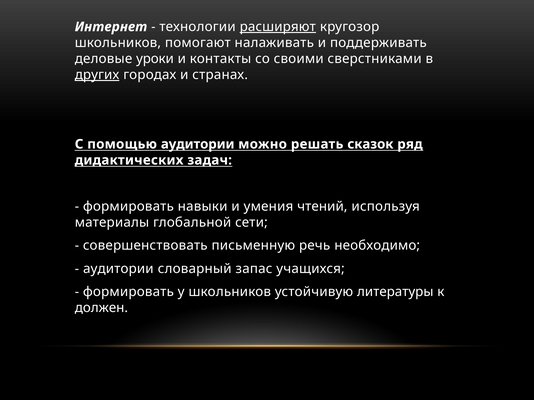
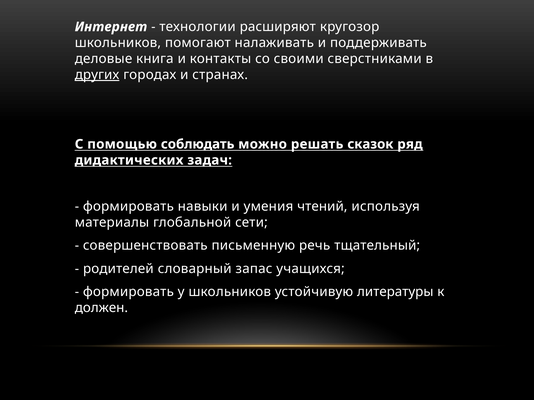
расширяют underline: present -> none (278, 27)
уроки: уроки -> книга (155, 59)
помощью аудитории: аудитории -> соблюдать (198, 144)
необходимо: необходимо -> тщательный (377, 246)
аудитории: аудитории -> родителей (118, 269)
